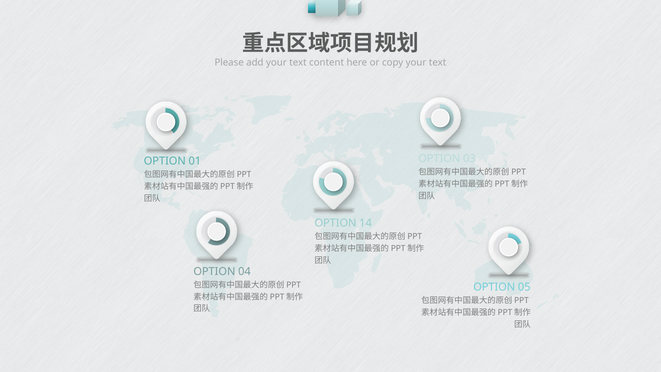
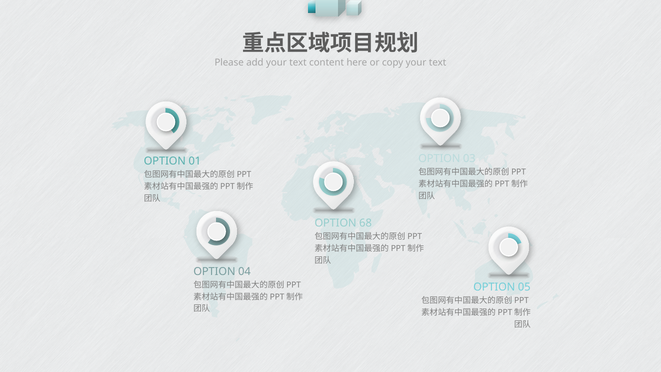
14: 14 -> 68 (366, 223)
